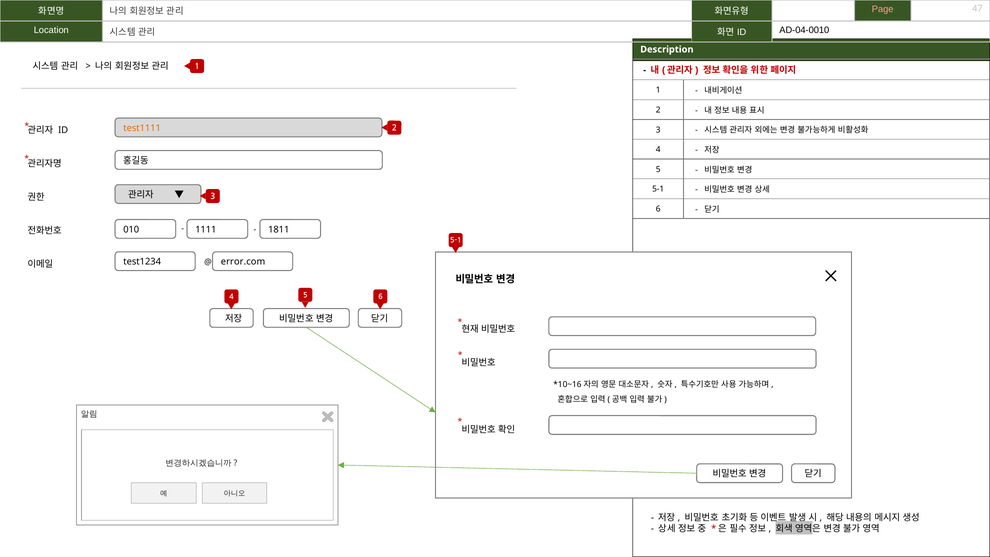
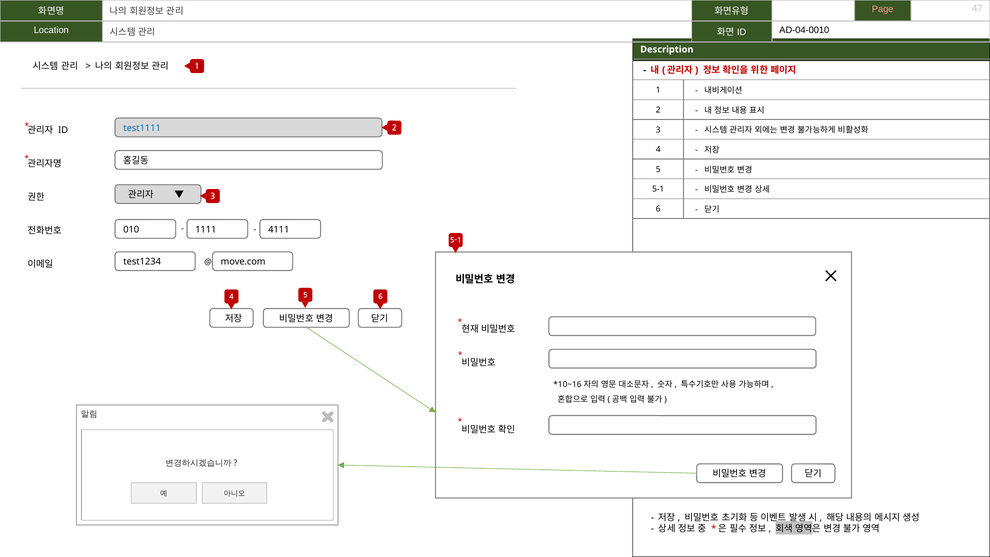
test1111 colour: orange -> blue (142, 128)
1811: 1811 -> 4111 (279, 229)
error.com: error.com -> move.com (243, 262)
